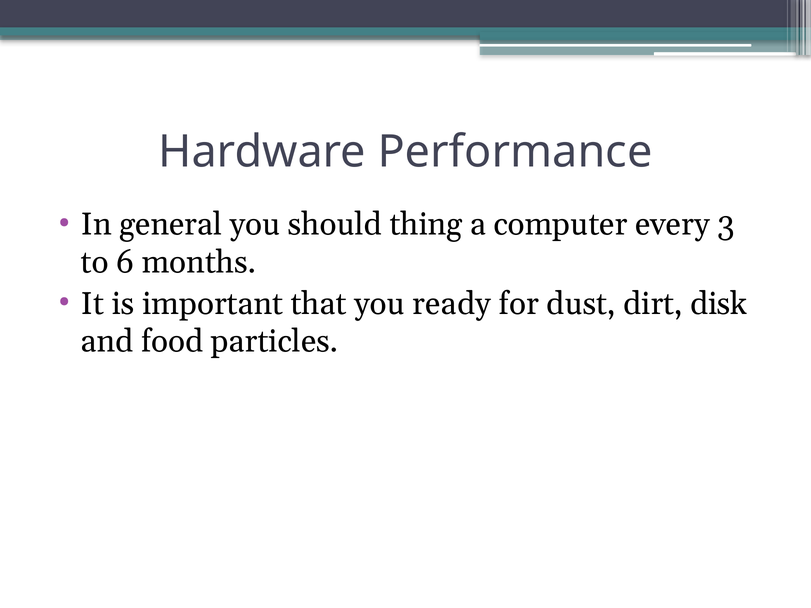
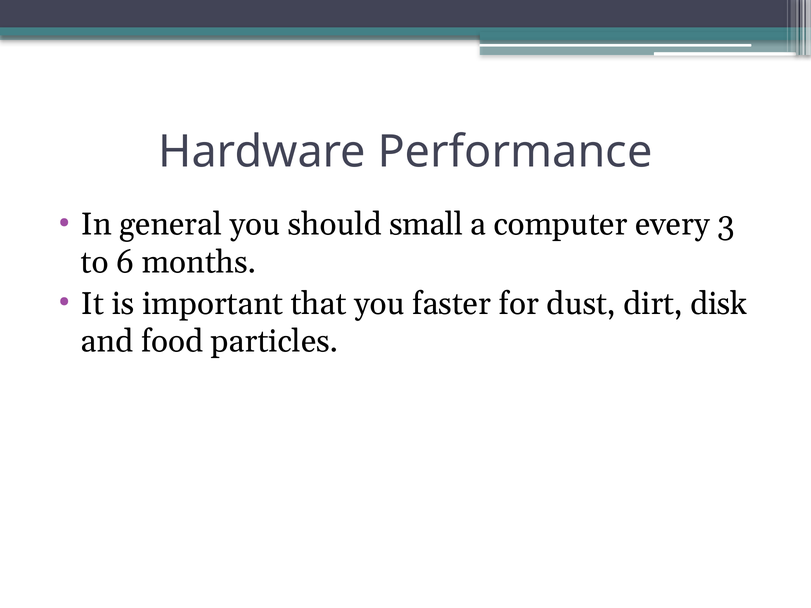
thing: thing -> small (426, 225)
ready: ready -> faster (452, 304)
